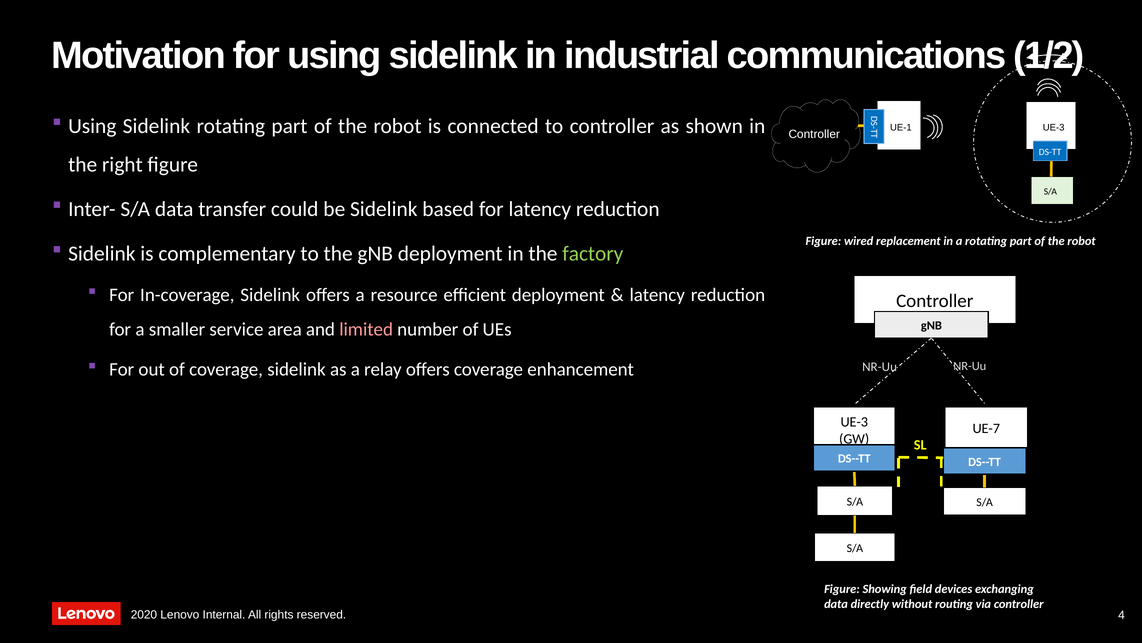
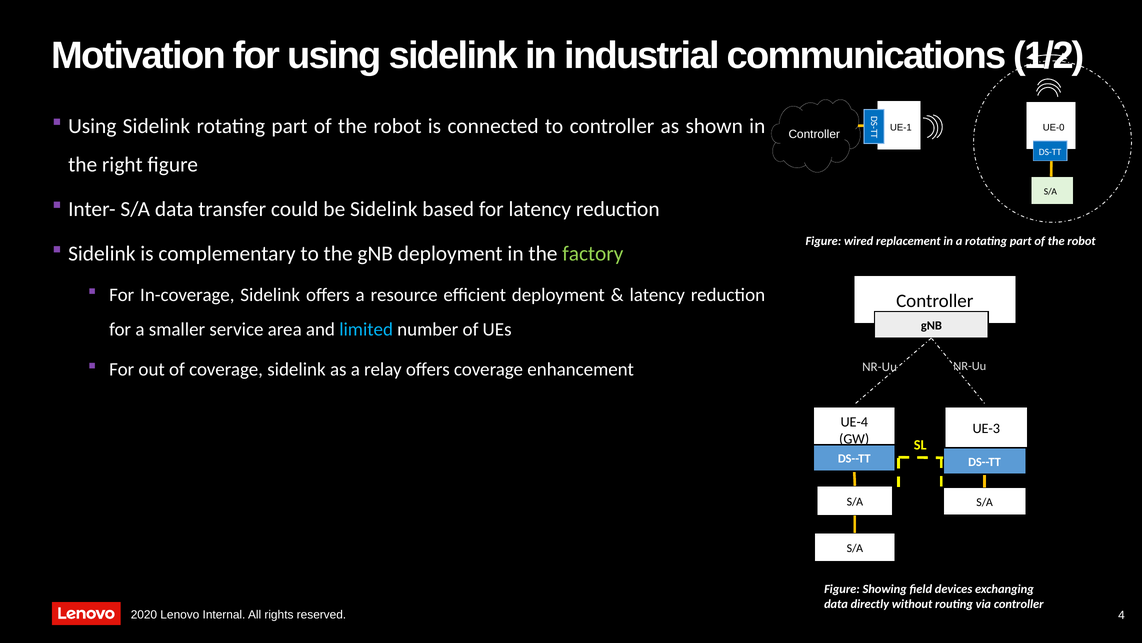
UE-3: UE-3 -> UE-0 (1054, 127)
limited colour: pink -> light blue (366, 329)
UE-3: UE-3 -> UE-4 (854, 422)
UE-7: UE-7 -> UE-3 (986, 428)
